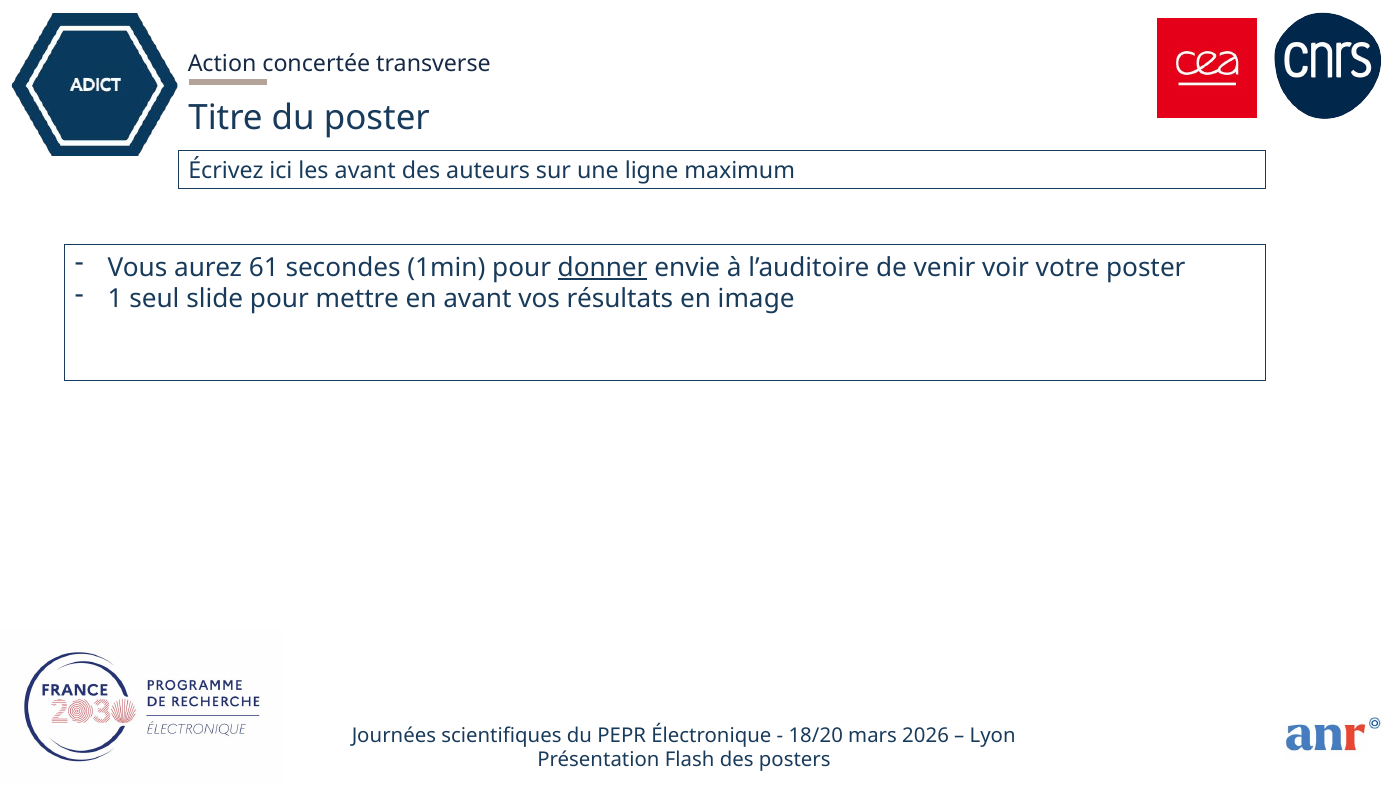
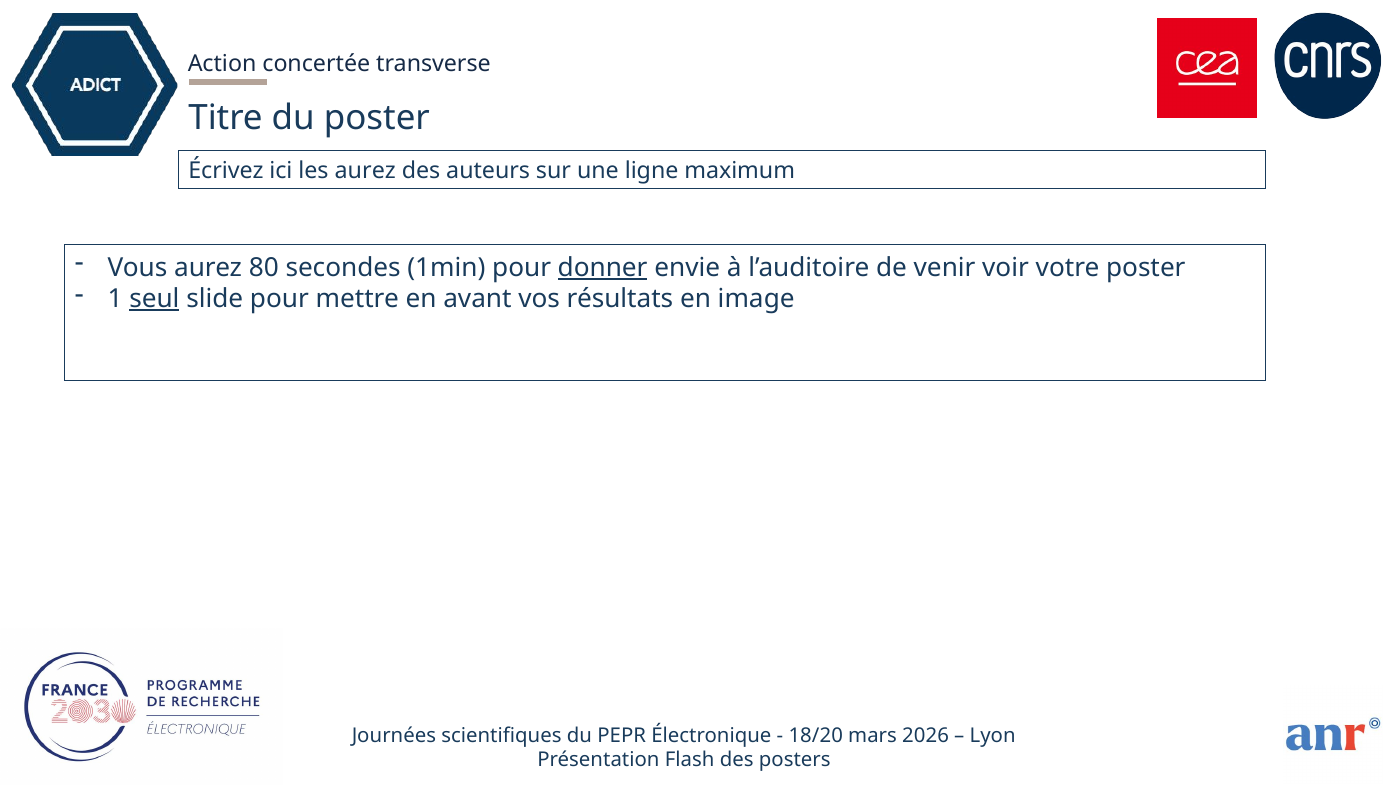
les avant: avant -> aurez (365, 171)
61: 61 -> 80 (264, 268)
seul underline: none -> present (154, 299)
